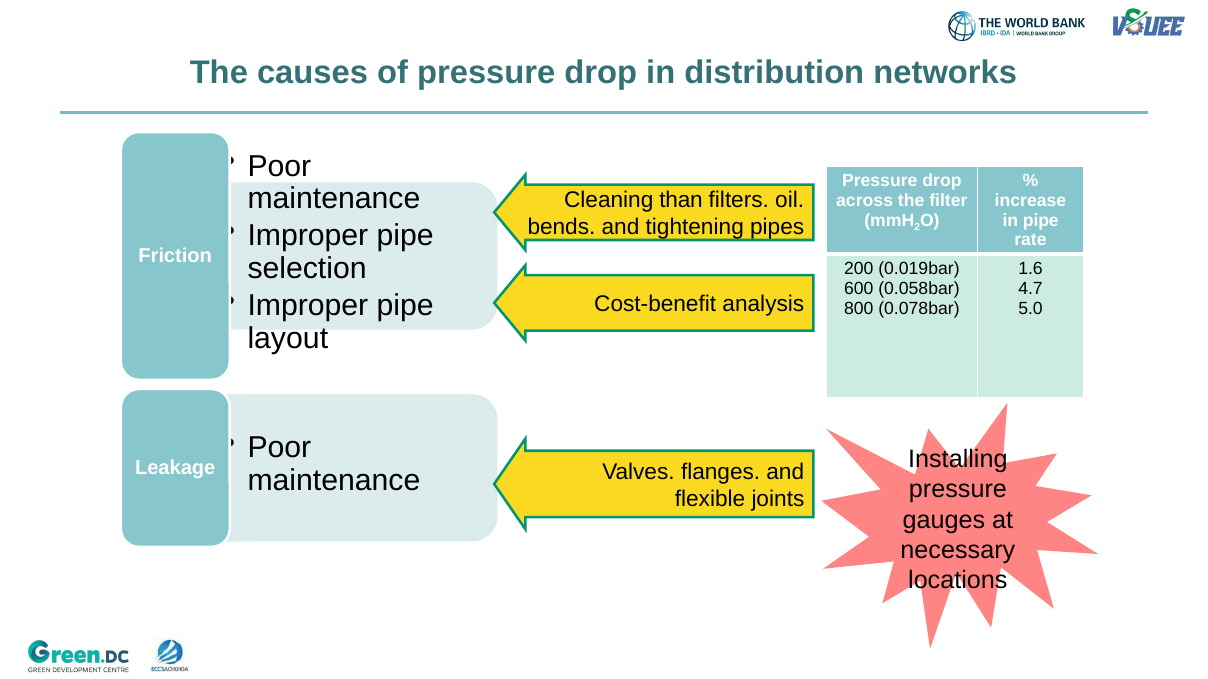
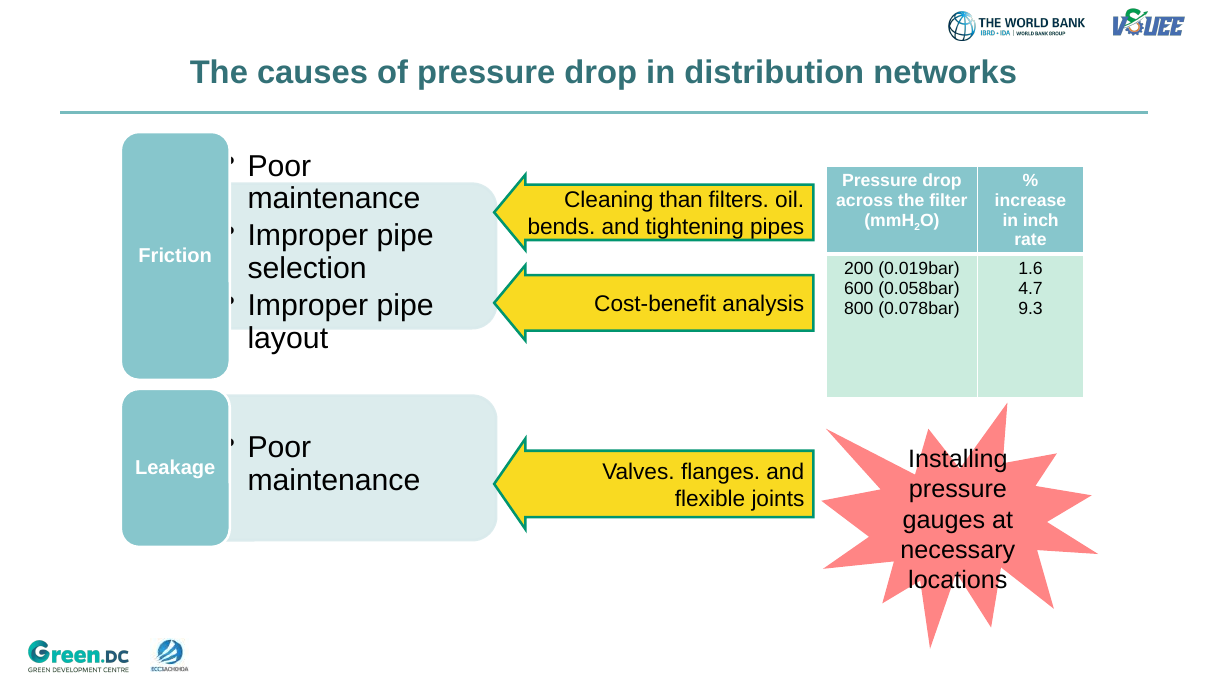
in pipe: pipe -> inch (1041, 220)
5.0: 5.0 -> 9.3 (1031, 309)
